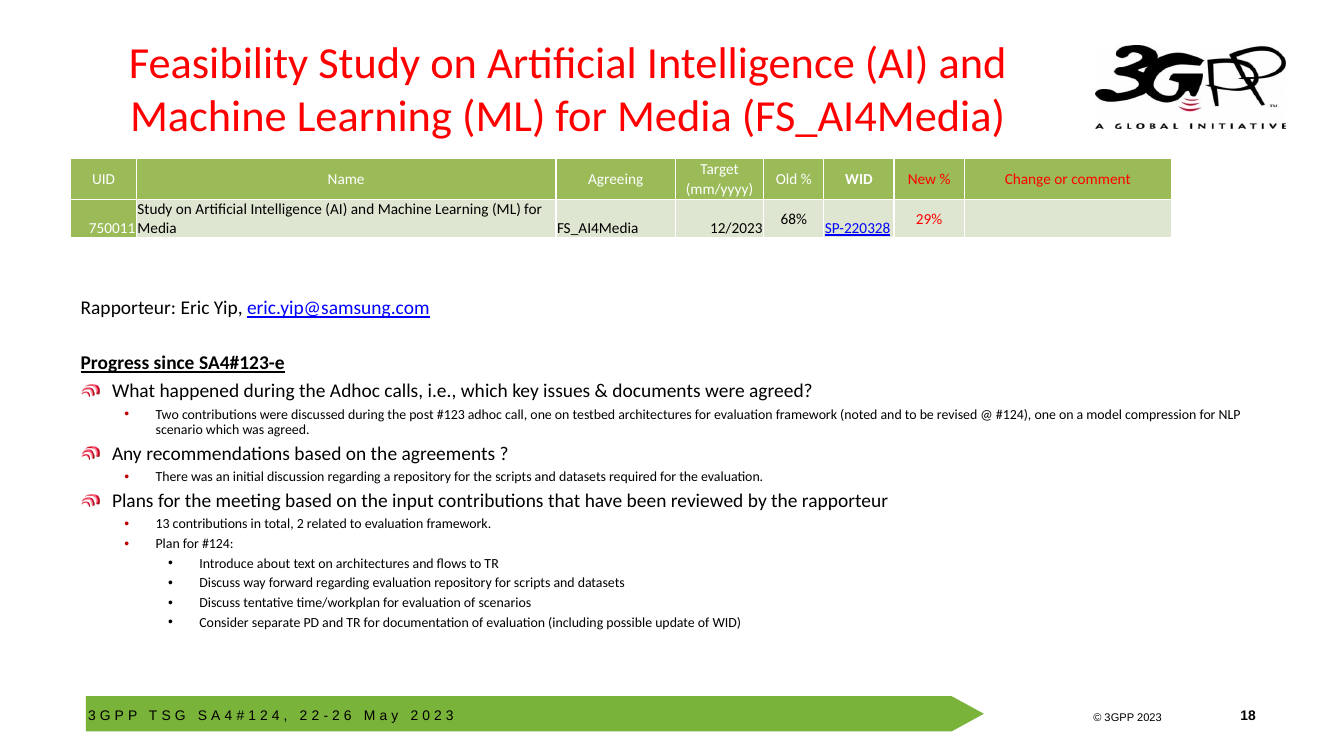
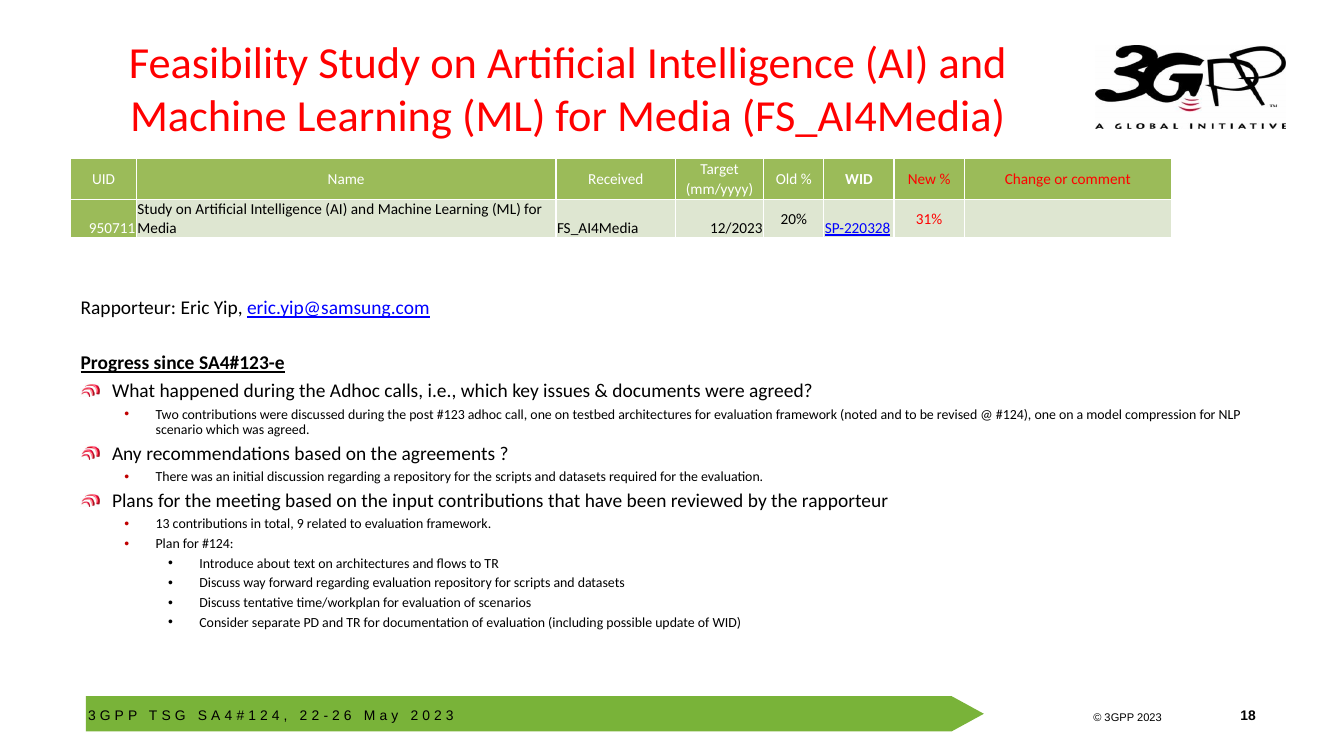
Agreeing: Agreeing -> Received (616, 180)
68%: 68% -> 20% (794, 219)
29%: 29% -> 31% (929, 219)
750011: 750011 -> 950711 (112, 229)
total 2: 2 -> 9 (300, 524)
